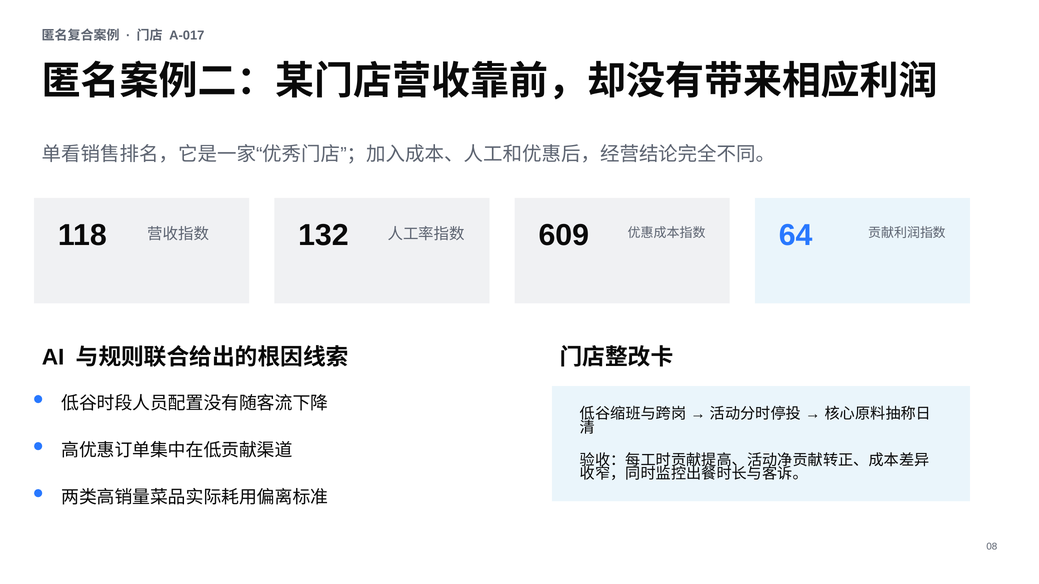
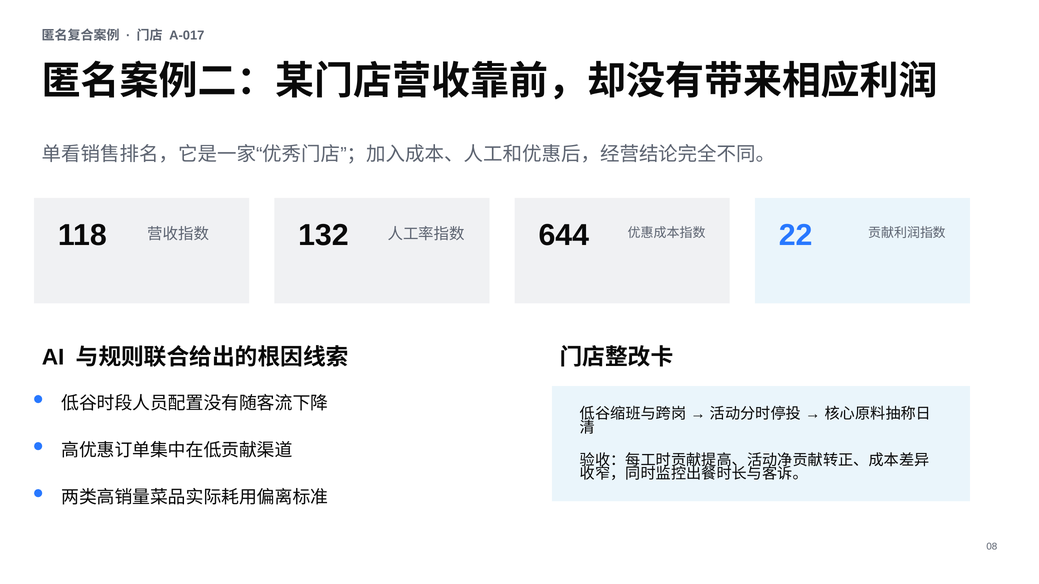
609: 609 -> 644 (564, 236)
64: 64 -> 22 (796, 236)
